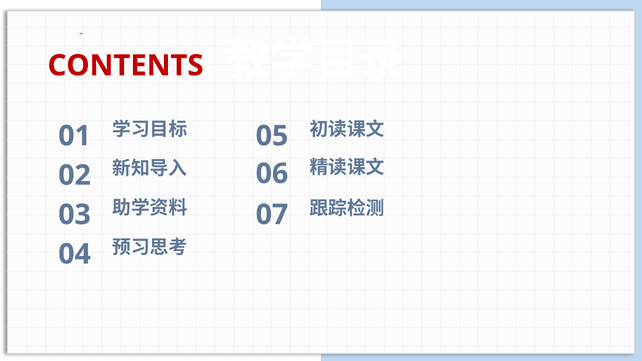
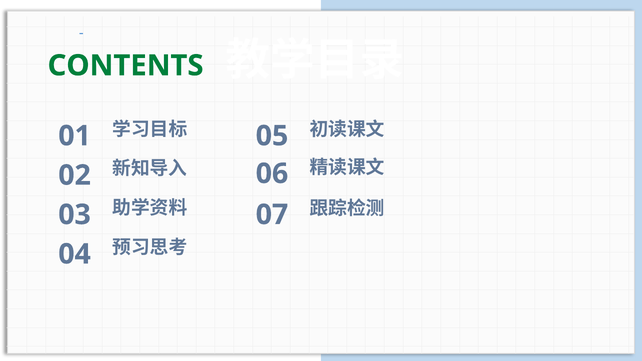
CONTENTS colour: red -> green (126, 66)
